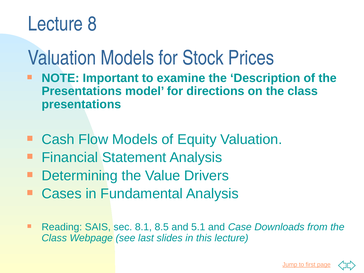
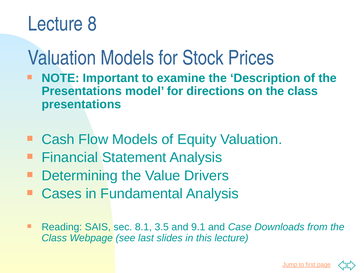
8.5: 8.5 -> 3.5 (162, 227)
5.1: 5.1 -> 9.1 (198, 227)
